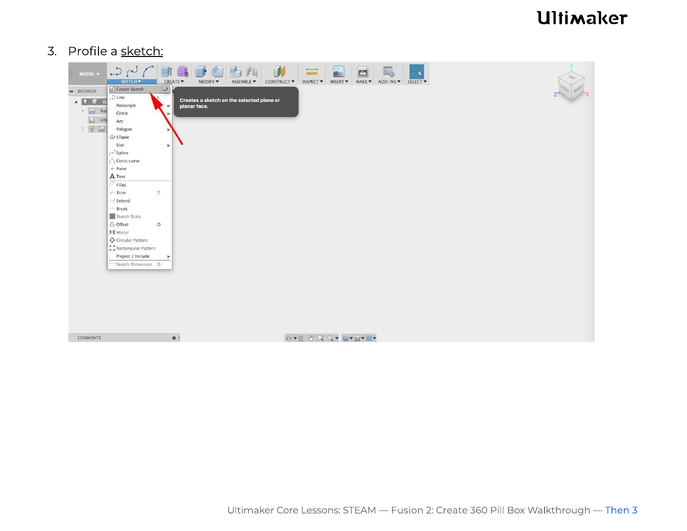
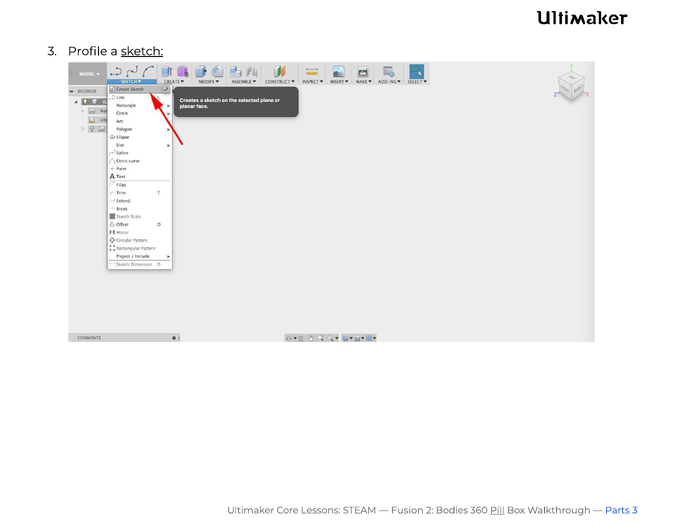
Create: Create -> Bodies (452, 510)
Pill underline: none -> present (497, 510)
Then: Then -> Parts (617, 510)
